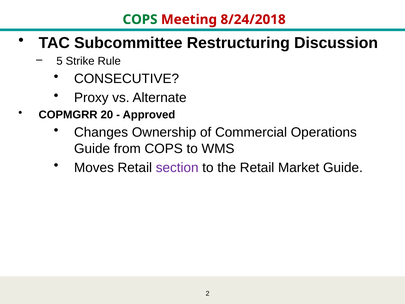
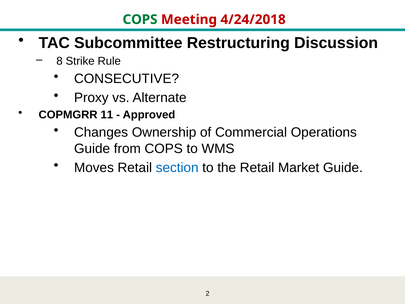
8/24/2018: 8/24/2018 -> 4/24/2018 (253, 20)
5: 5 -> 8 (59, 61)
20: 20 -> 11 (107, 115)
section colour: purple -> blue (177, 167)
